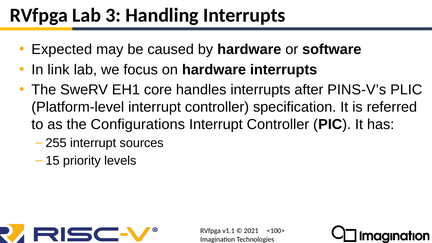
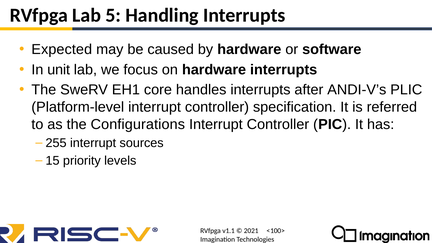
3: 3 -> 5 (113, 15)
link: link -> unit (59, 70)
PINS-V’s: PINS-V’s -> ANDI-V’s (357, 90)
